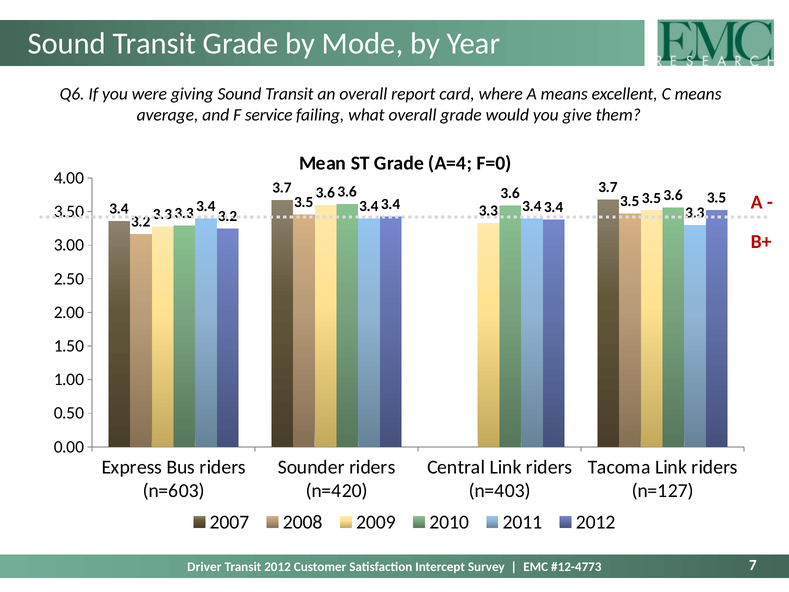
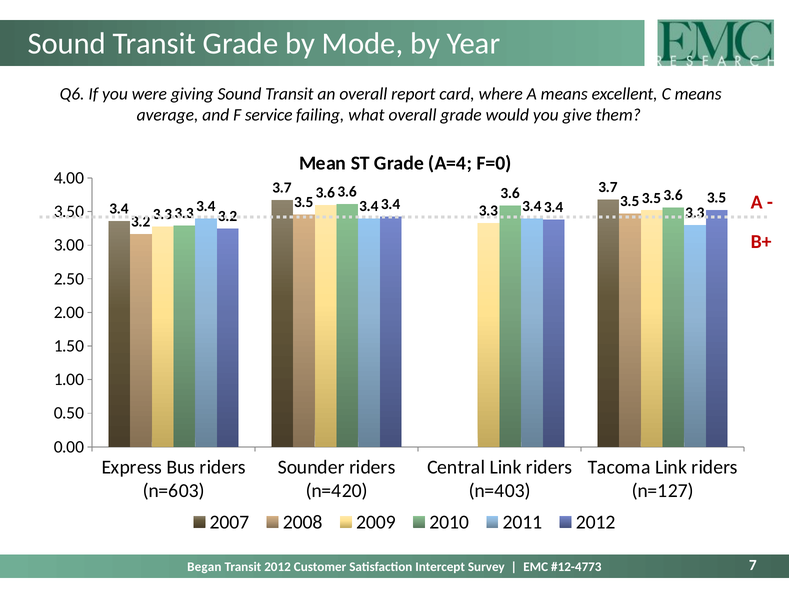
Driver: Driver -> Began (204, 567)
